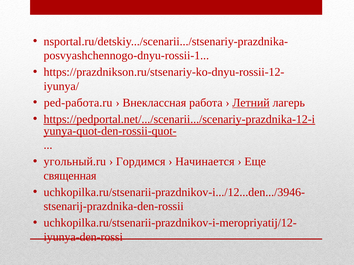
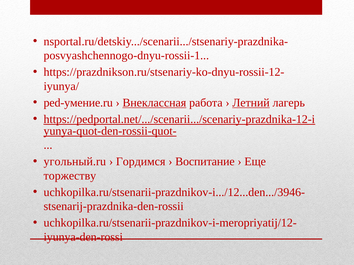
ped-работа.ru: ped-работа.ru -> ped-умение.ru (78, 103)
Внеклассная underline: none -> present (154, 103)
Начинается: Начинается -> Воспитание (205, 162)
священная: священная -> торжеству (70, 176)
